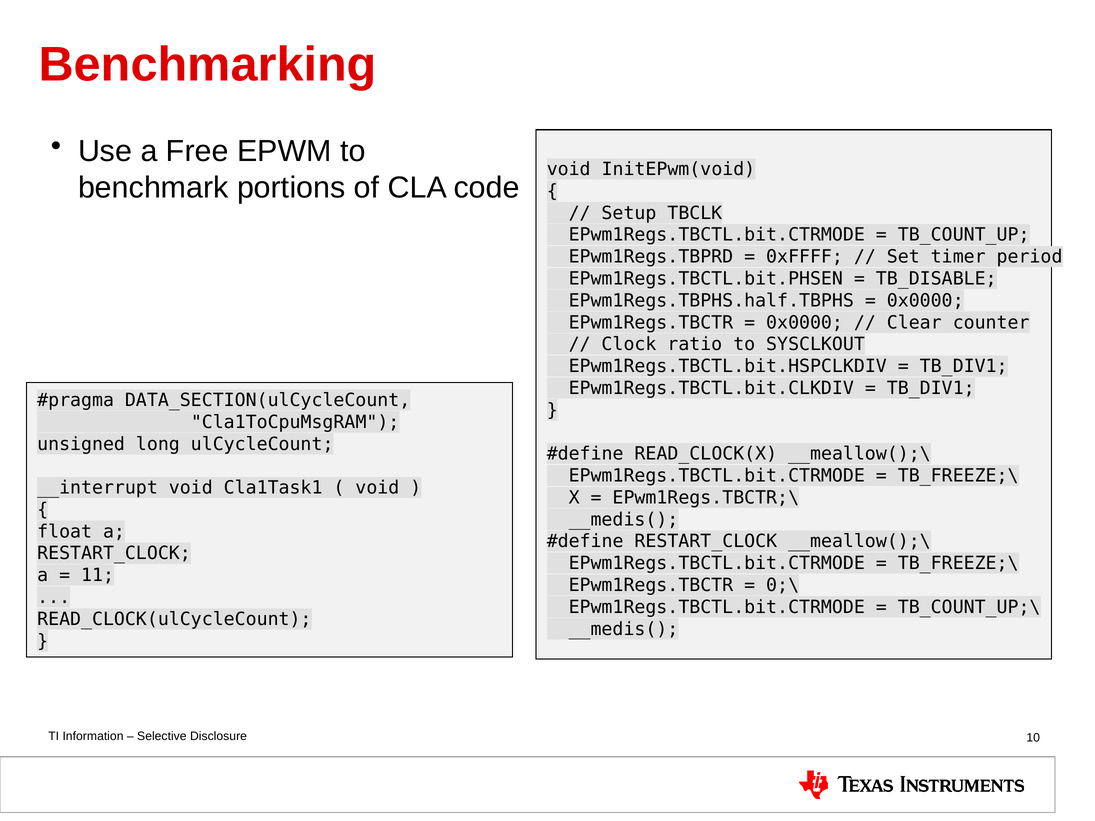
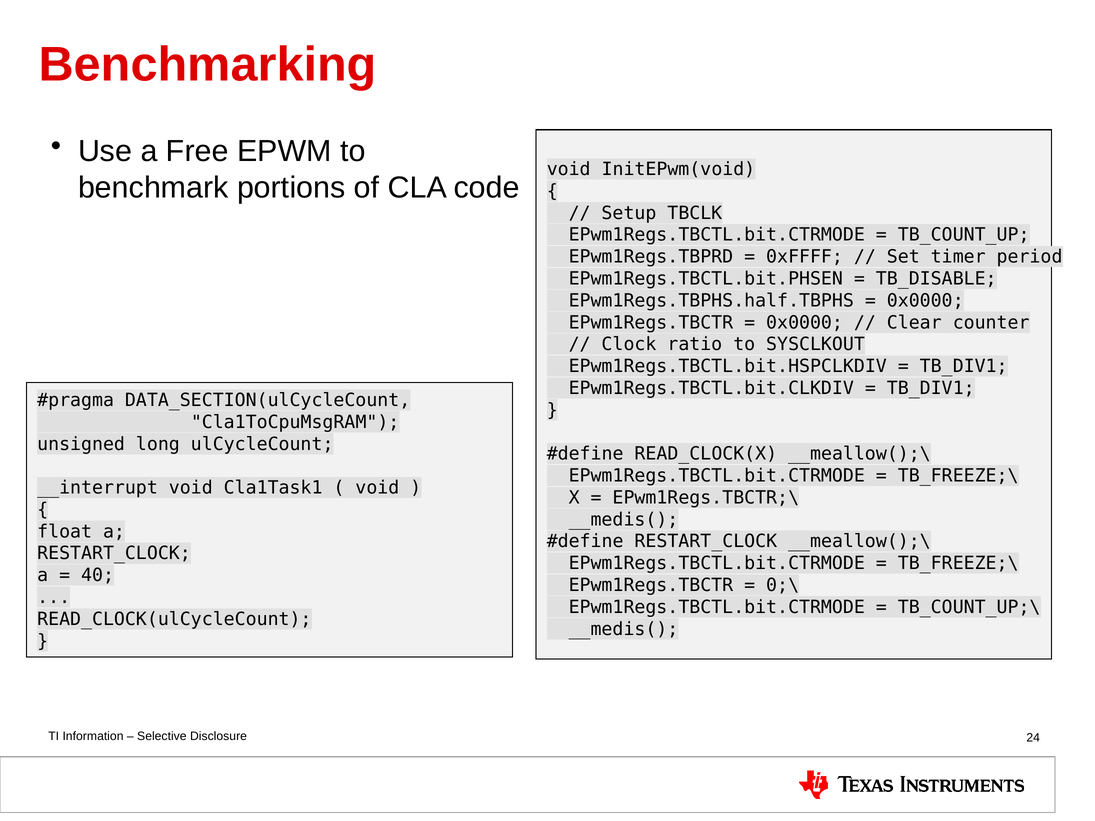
11: 11 -> 40 (98, 576)
10: 10 -> 24 (1033, 738)
